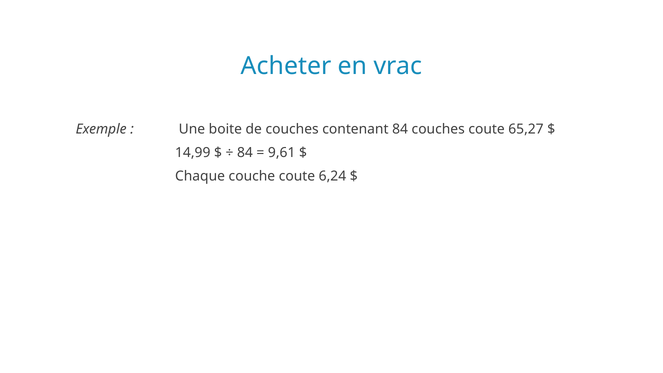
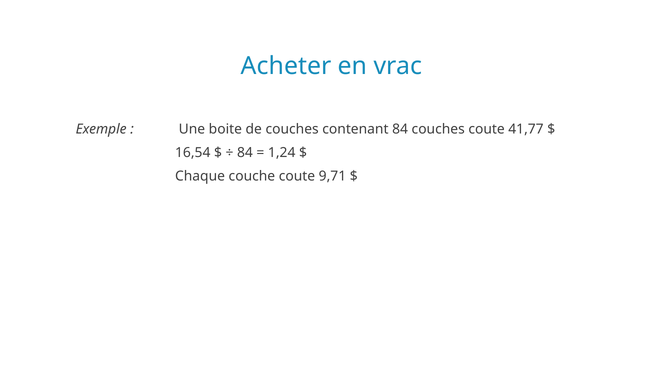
65,27: 65,27 -> 41,77 (526, 129)
14,99: 14,99 -> 16,54 (193, 153)
9,61: 9,61 -> 1,24 (282, 153)
6,24: 6,24 -> 9,71 (332, 176)
